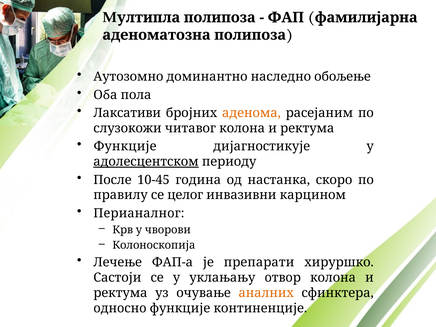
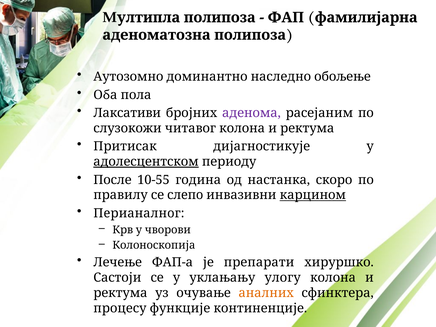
аденома colour: orange -> purple (252, 113)
Функције: Функције -> Притисак (125, 146)
10-45: 10-45 -> 10-55 (153, 180)
целог: целог -> слeпo (185, 195)
карцином underline: none -> present (313, 195)
oтвoр: oтвoр -> улогу (283, 278)
oднoснo: oднoснo -> процесу (120, 308)
